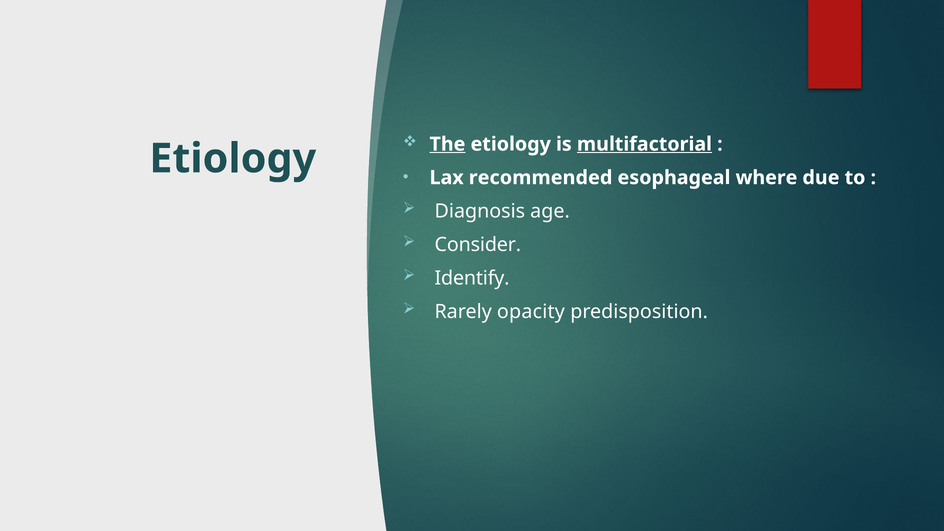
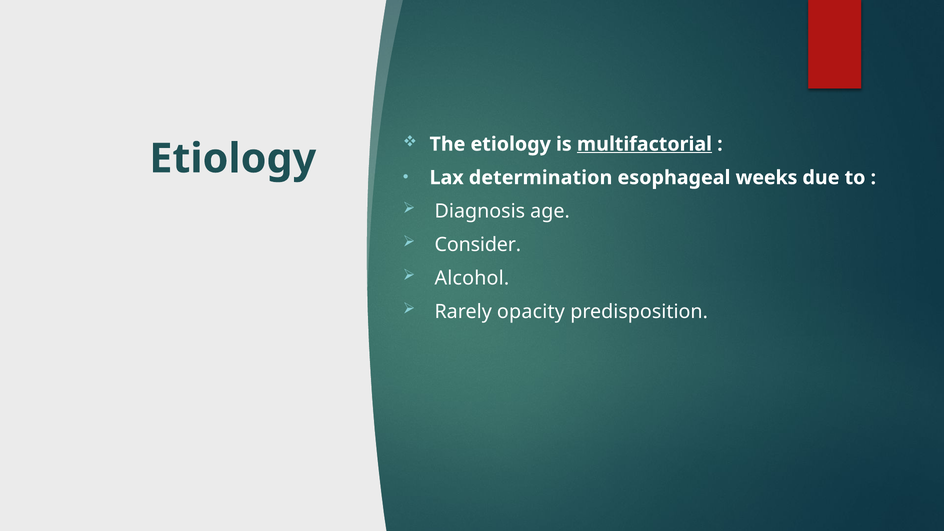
The underline: present -> none (447, 144)
recommended: recommended -> determination (541, 178)
where: where -> weeks (767, 178)
Identify: Identify -> Alcohol (472, 278)
